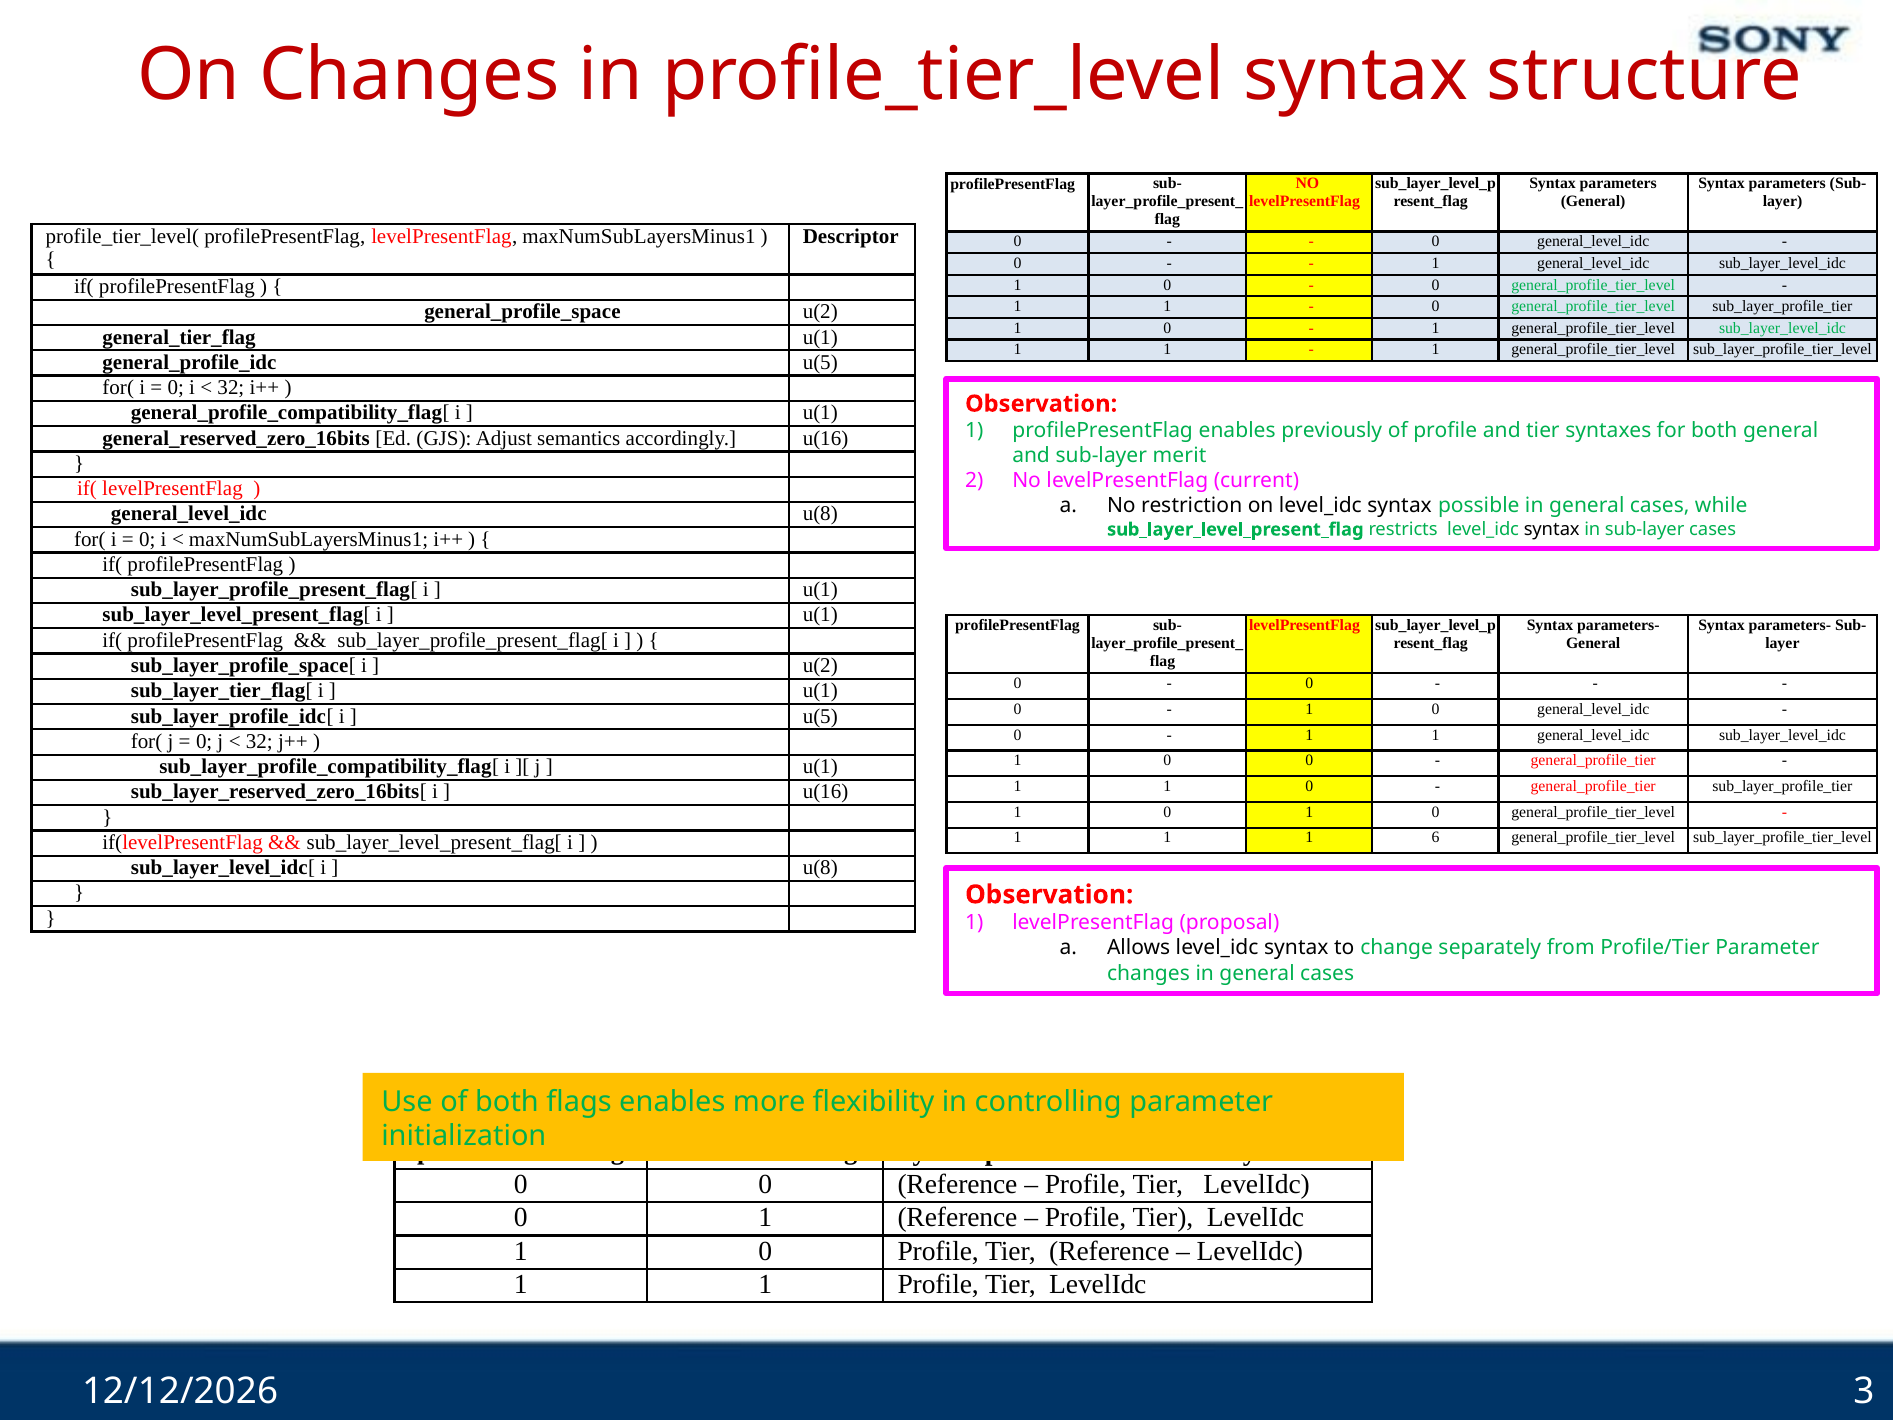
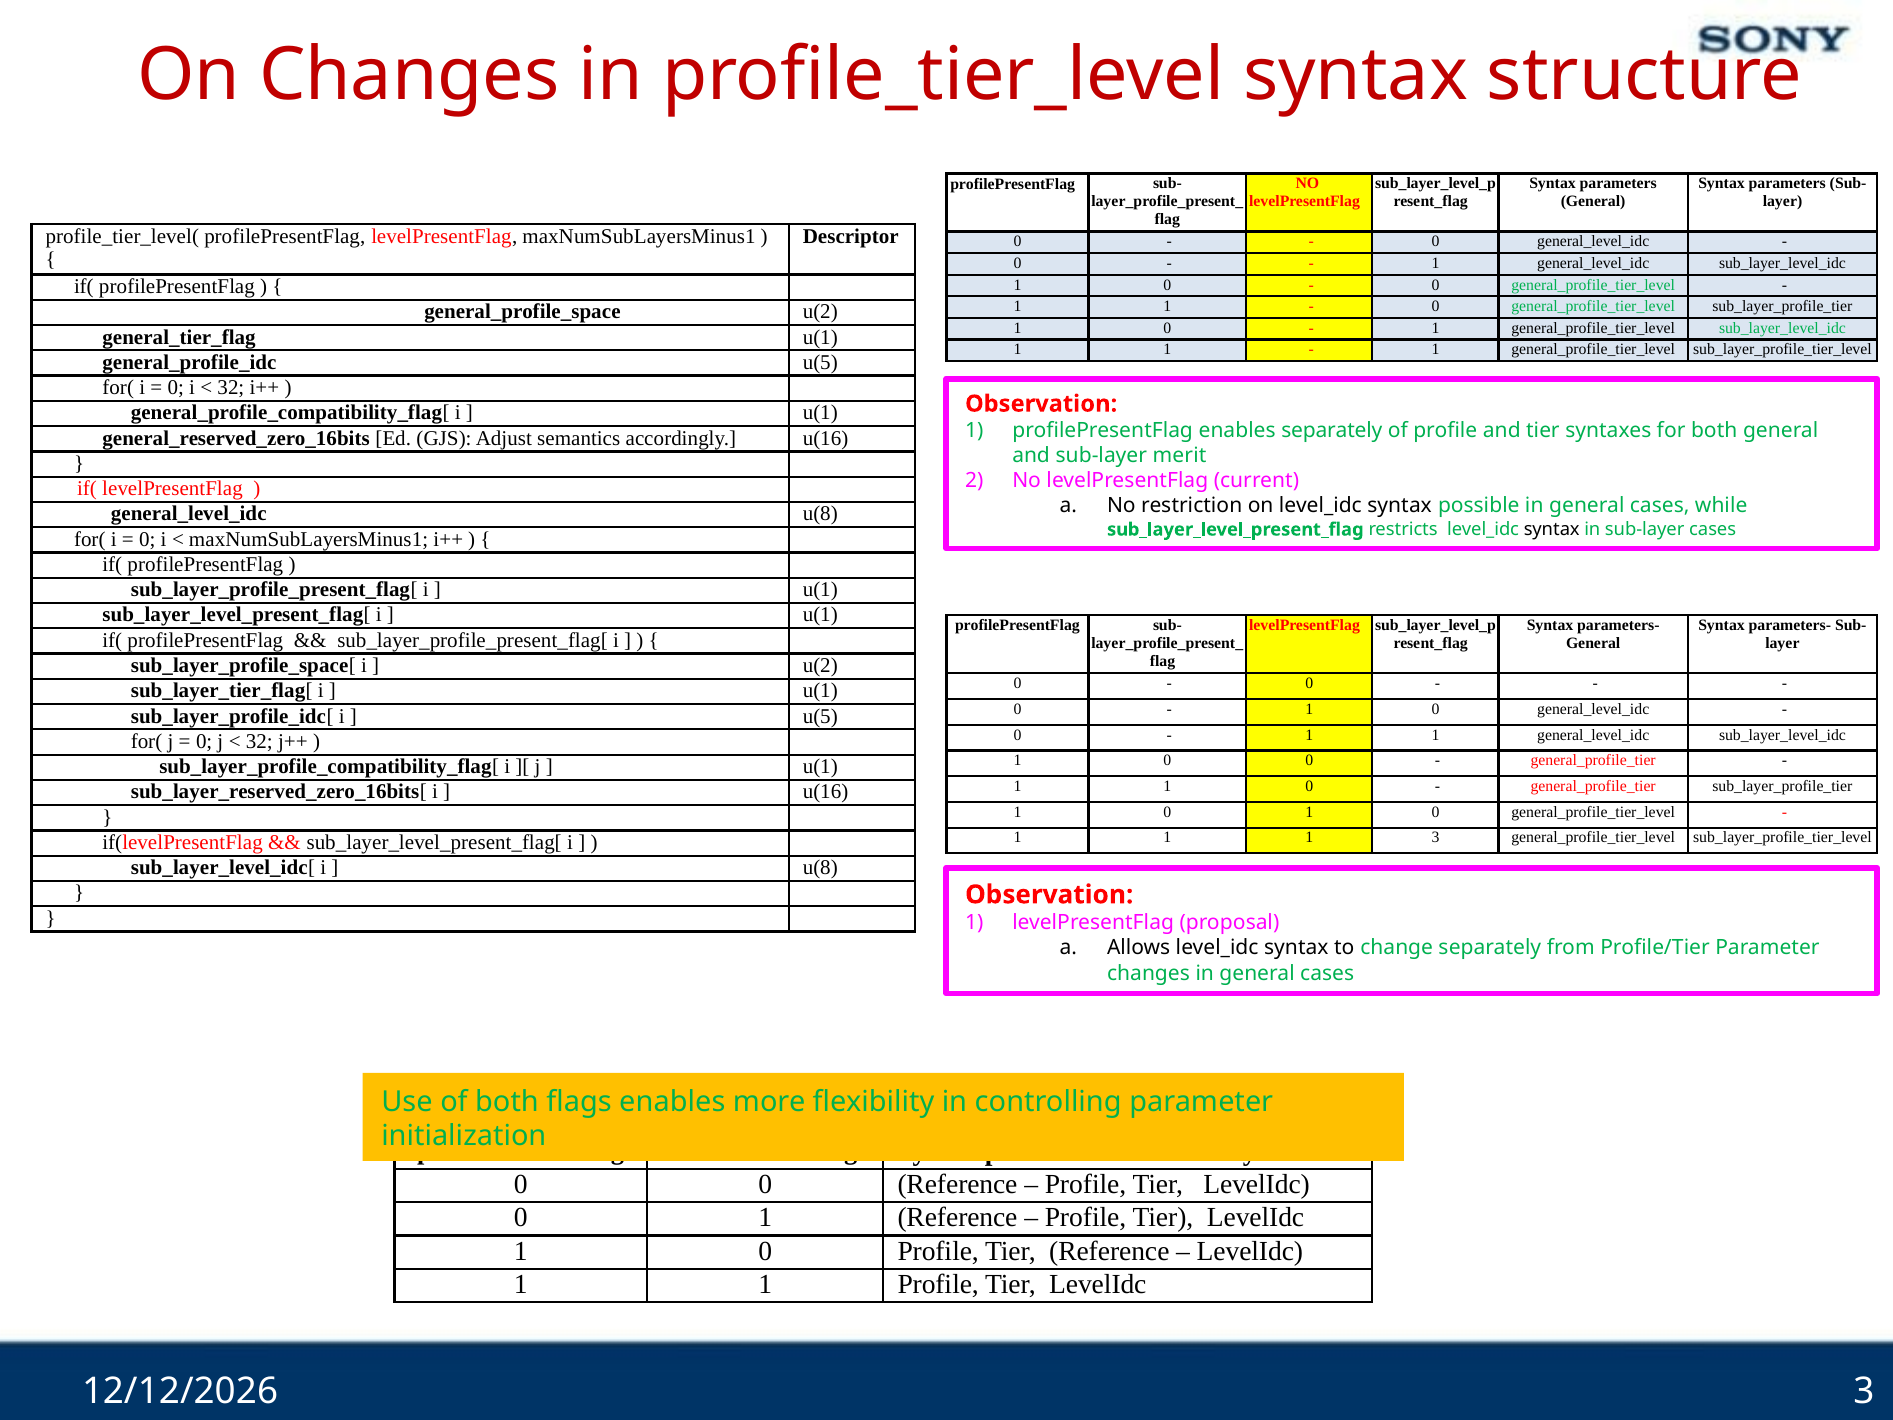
enables previously: previously -> separately (1332, 430)
1 6: 6 -> 3 (1435, 838)
